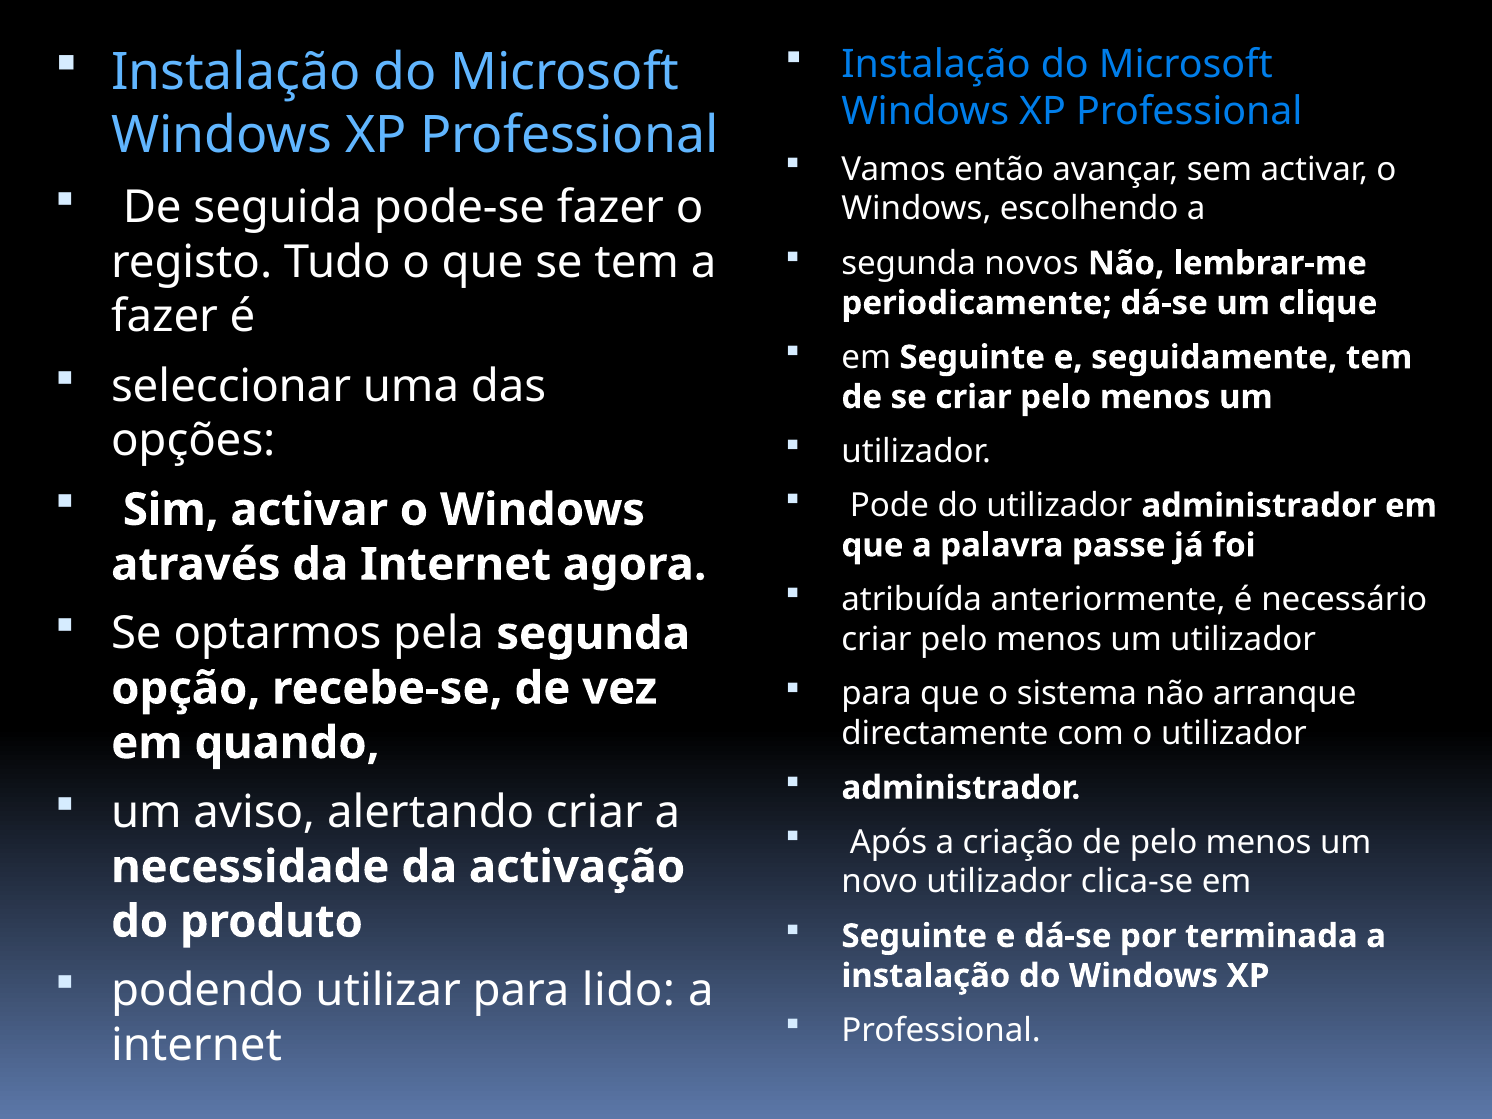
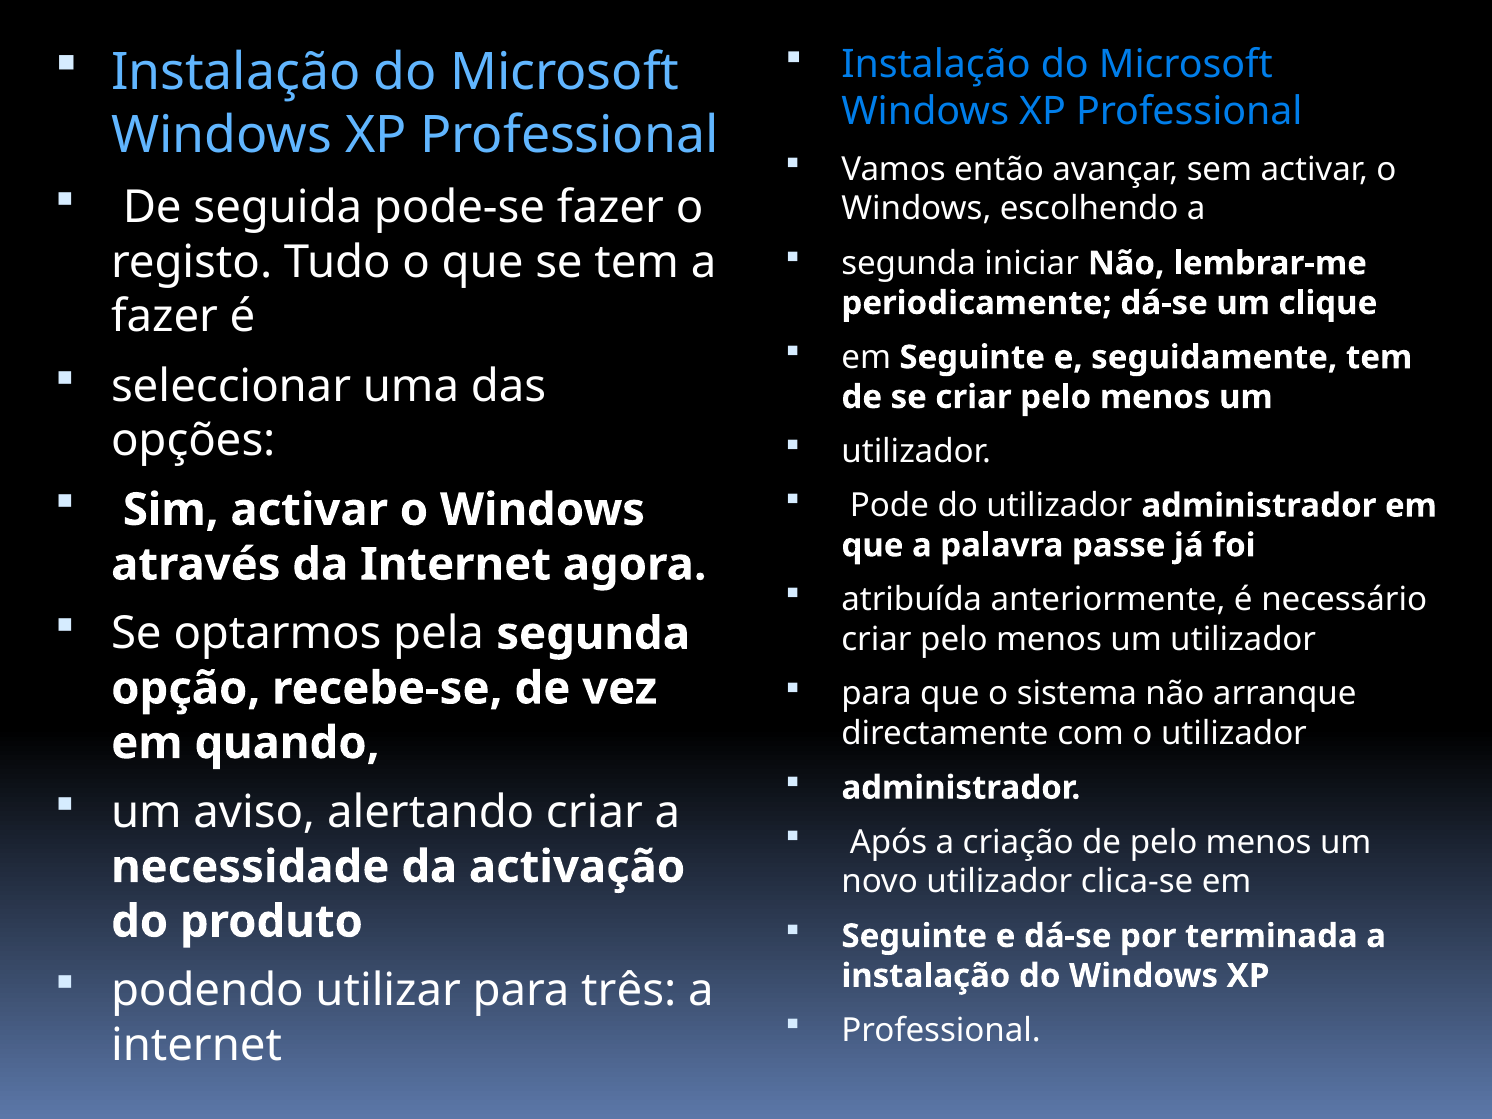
novos: novos -> iniciar (1032, 263)
lido: lido -> três (629, 991)
